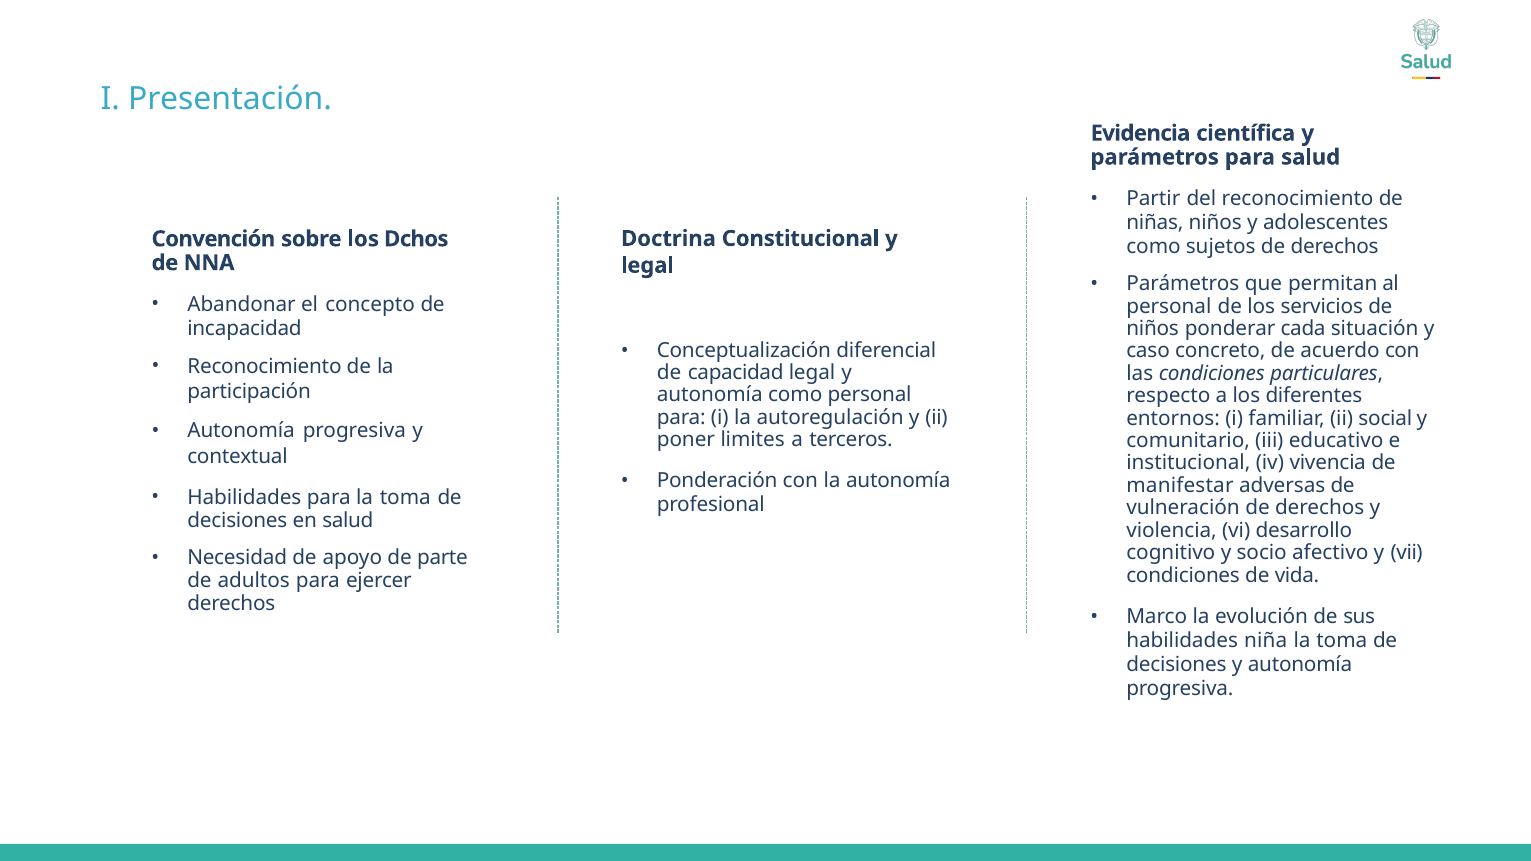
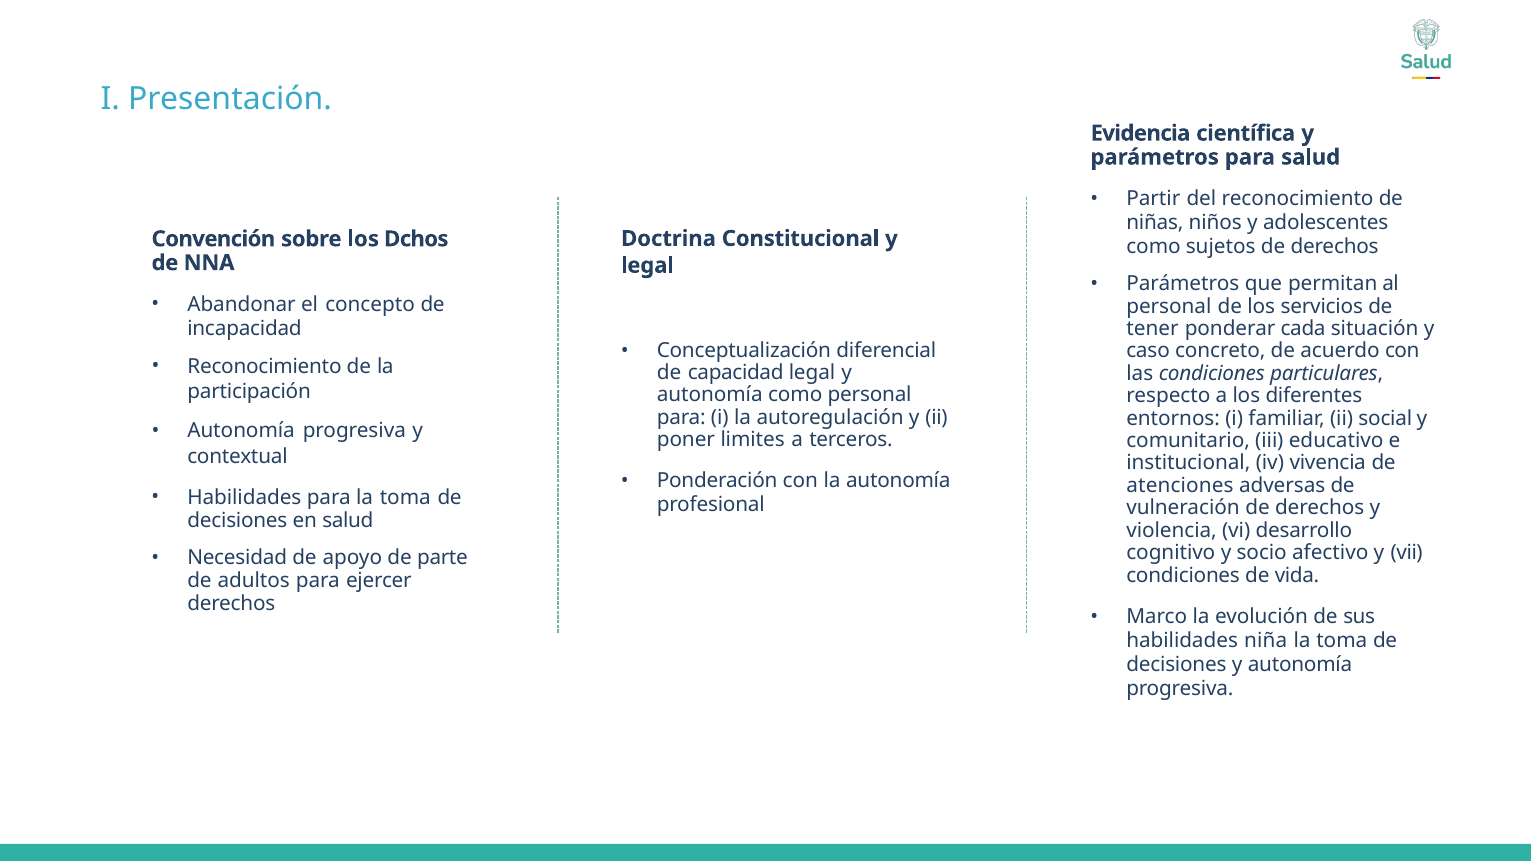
niños: niños -> tener (1152, 329)
manifestar: manifestar -> atenciones (1180, 486)
